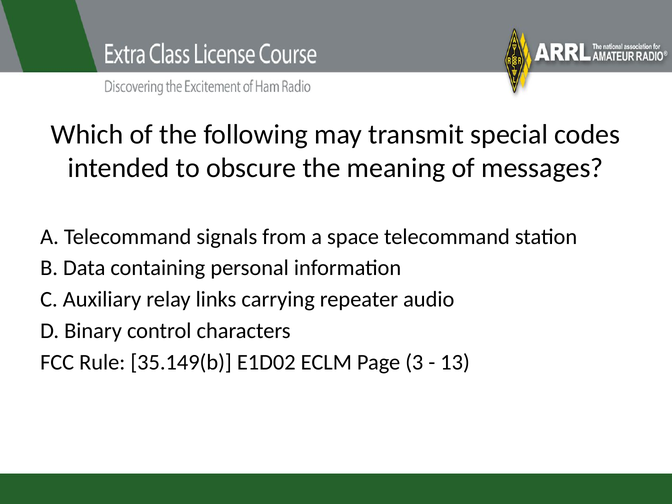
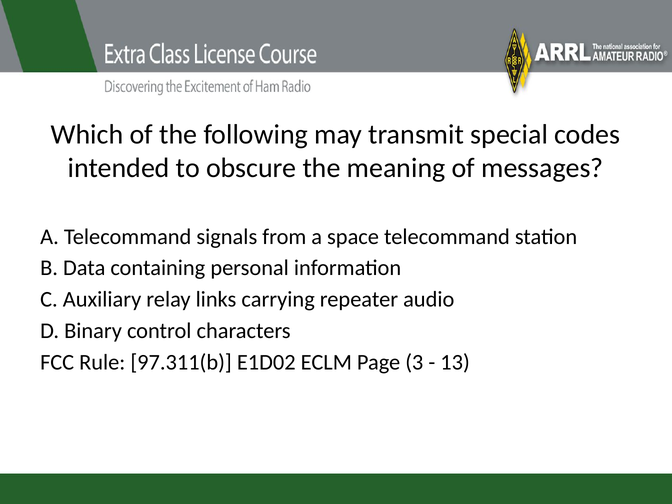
35.149(b: 35.149(b -> 97.311(b (181, 362)
